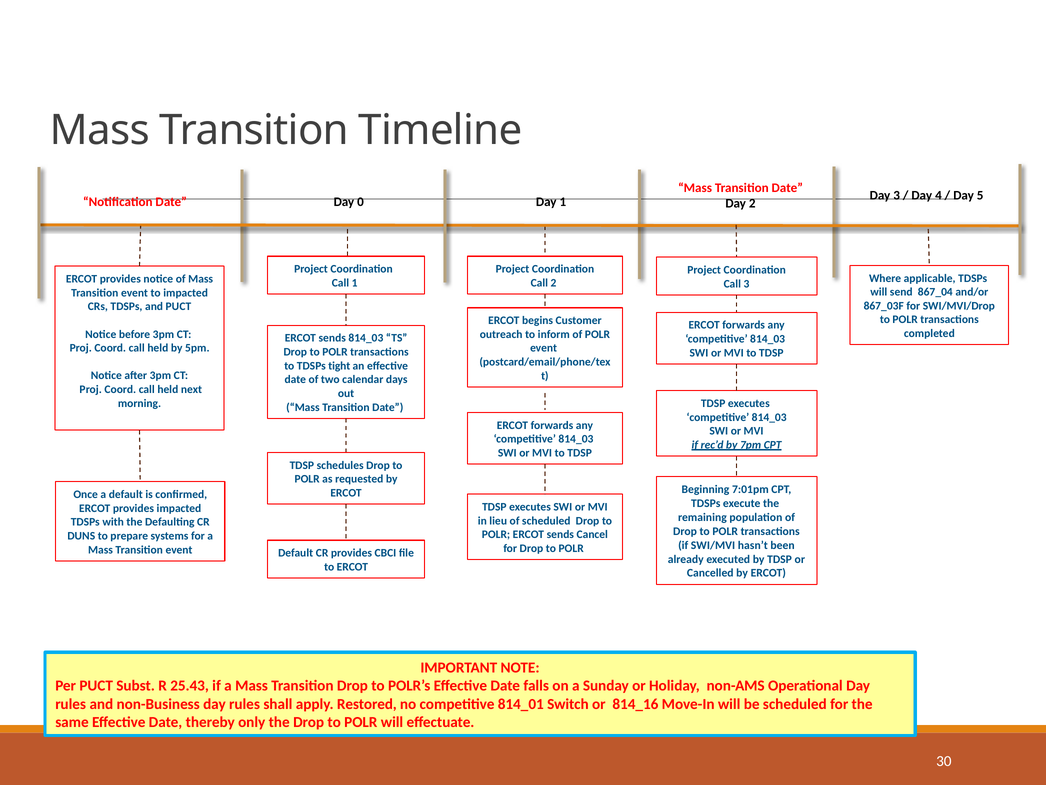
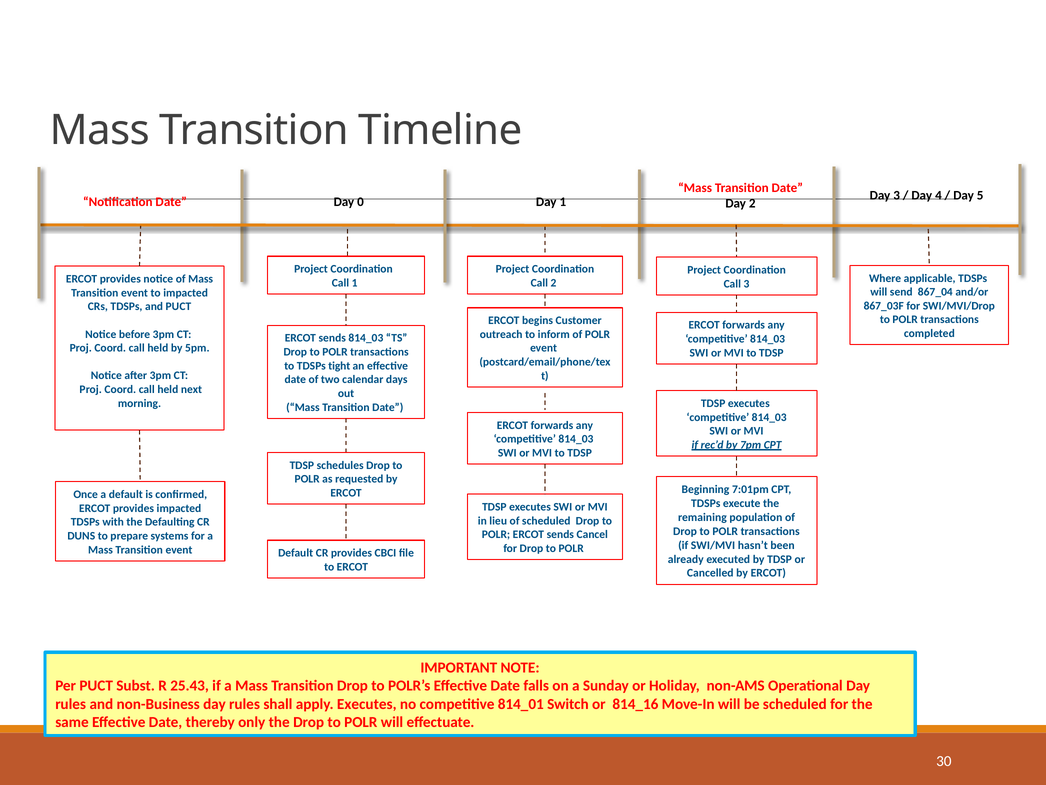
apply Restored: Restored -> Executes (367, 704)
